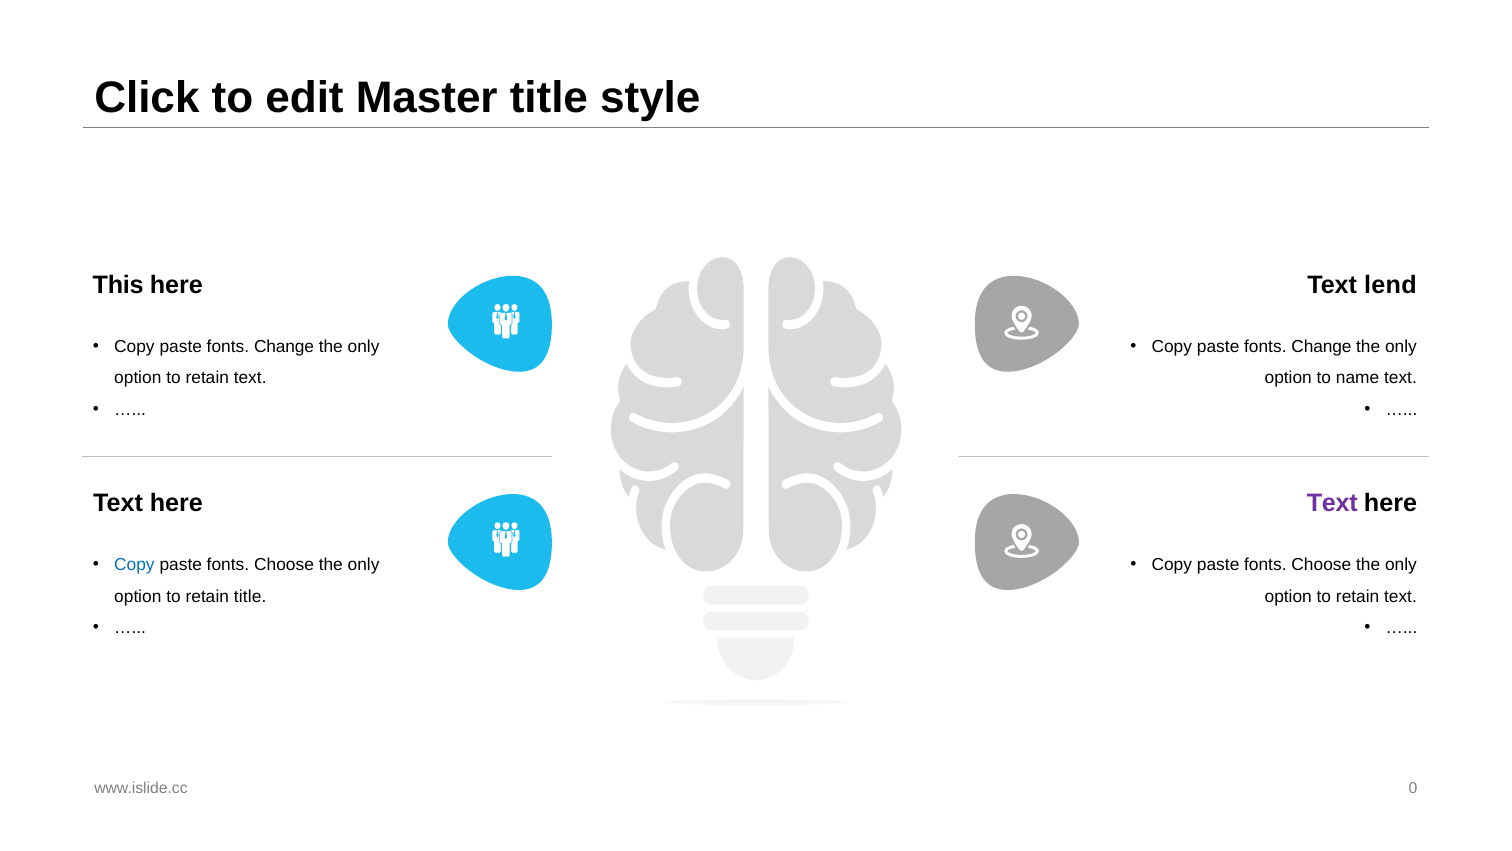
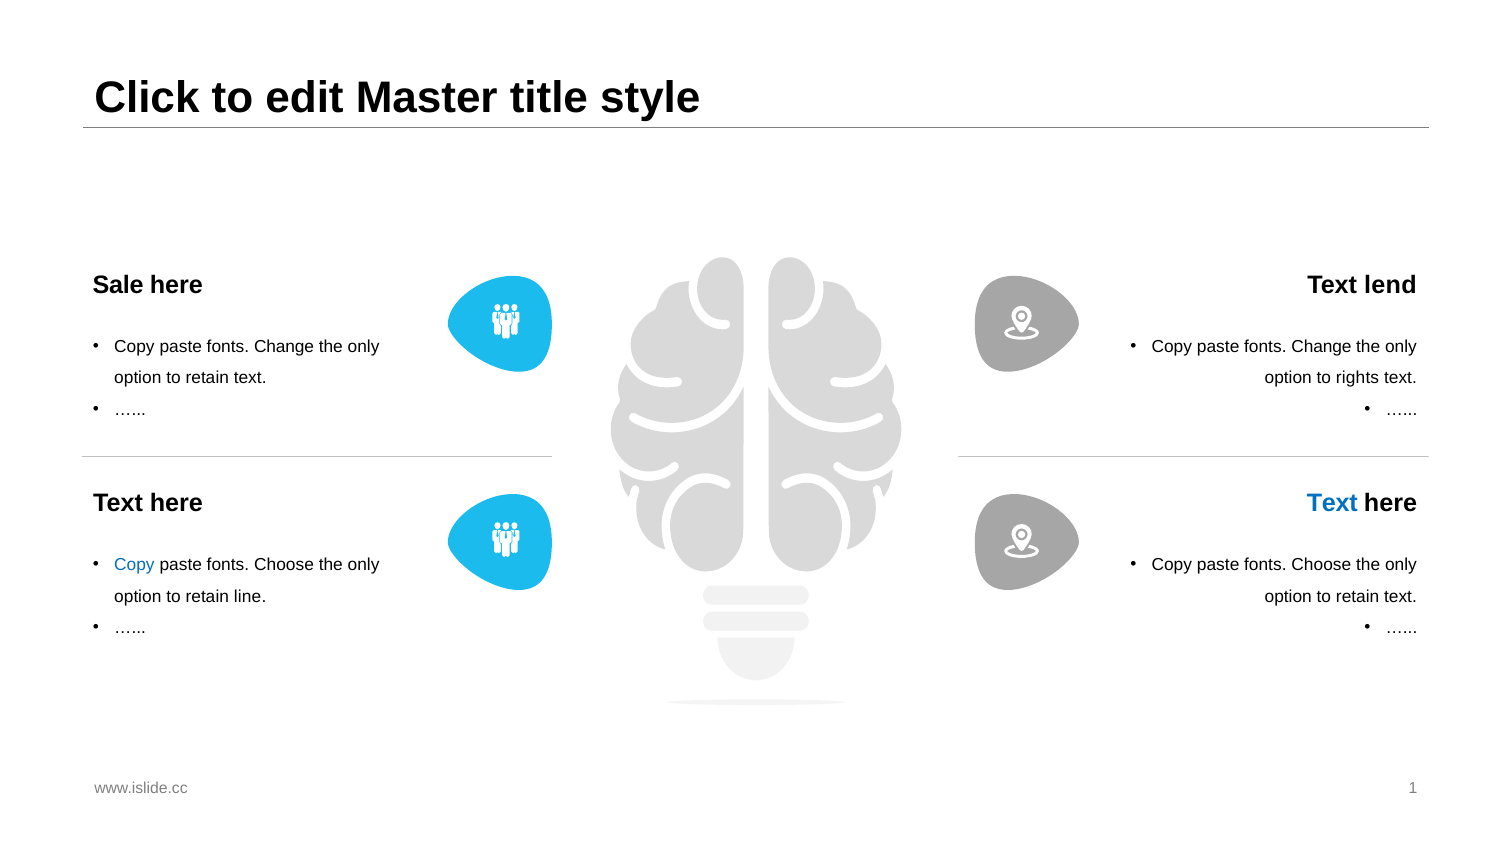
This: This -> Sale (118, 285)
name: name -> rights (1358, 378)
Text colour: purple -> blue (1332, 503)
retain title: title -> line (250, 596)
0: 0 -> 1 (1413, 788)
